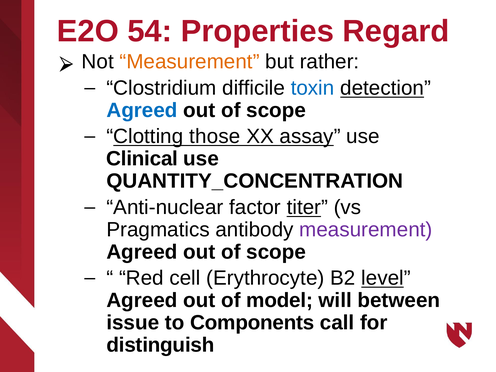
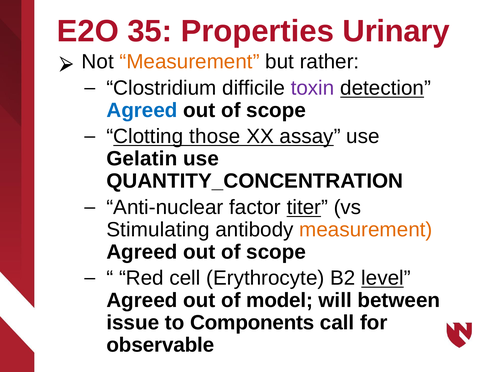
54: 54 -> 35 (150, 31)
Regard: Regard -> Urinary (396, 31)
toxin colour: blue -> purple (313, 88)
Clinical: Clinical -> Gelatin (142, 159)
Pragmatics: Pragmatics -> Stimulating (158, 230)
measurement colour: purple -> orange (366, 230)
distinguish: distinguish -> observable (160, 345)
